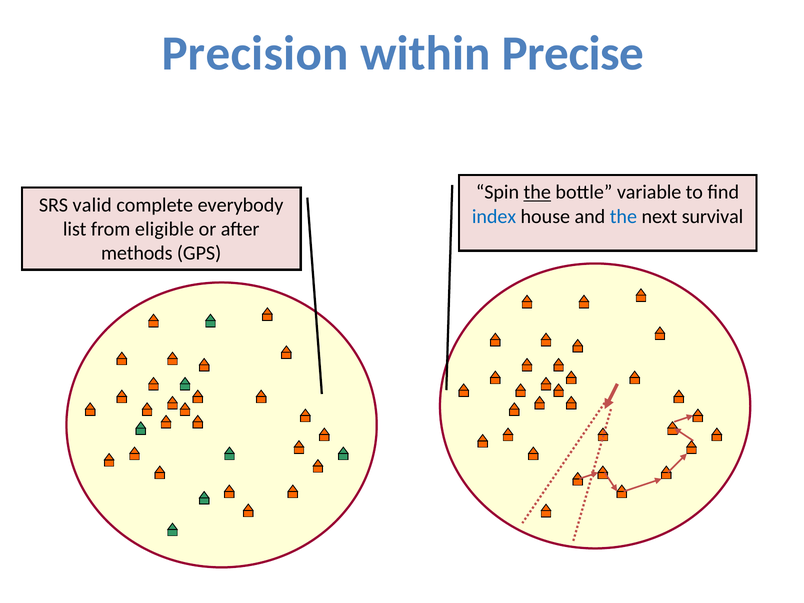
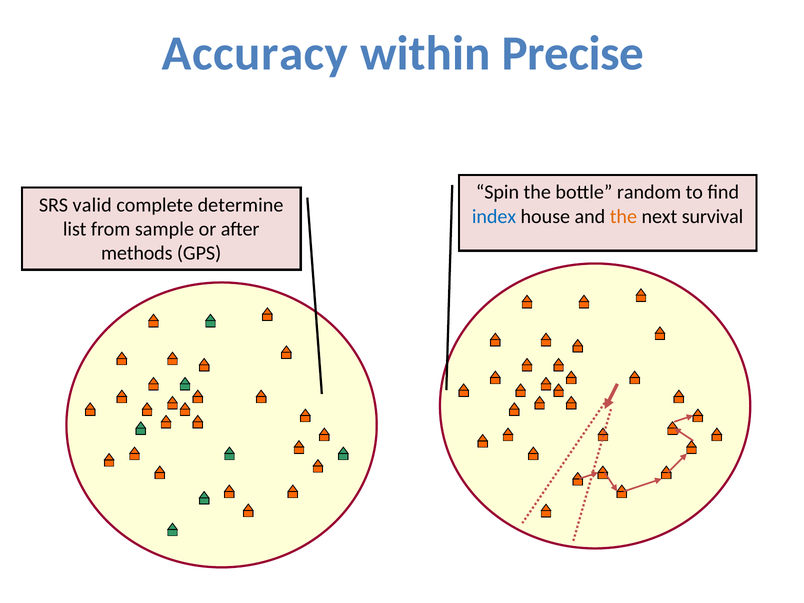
Precision: Precision -> Accuracy (255, 54)
the underline: present -> none (537, 192)
variable: variable -> random (649, 192)
everybody: everybody -> determine (241, 205)
the colour: blue -> orange (623, 216)
eligible: eligible -> sample (164, 229)
